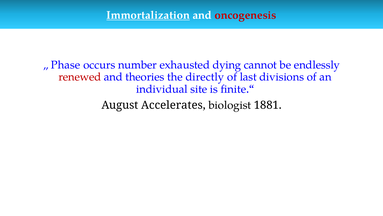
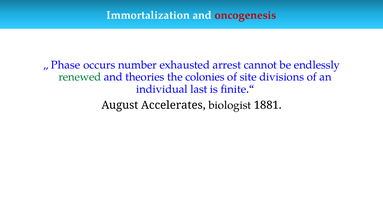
Immortalization underline: present -> none (148, 15)
dying: dying -> arrest (227, 65)
renewed colour: red -> green (80, 77)
directly: directly -> colonies (205, 77)
last: last -> site (248, 77)
site: site -> last (199, 89)
